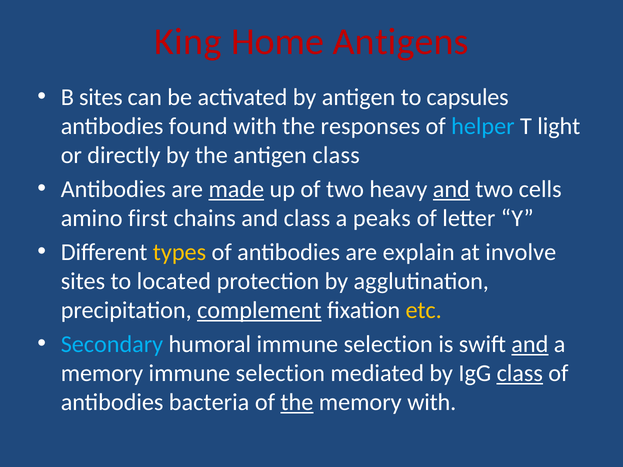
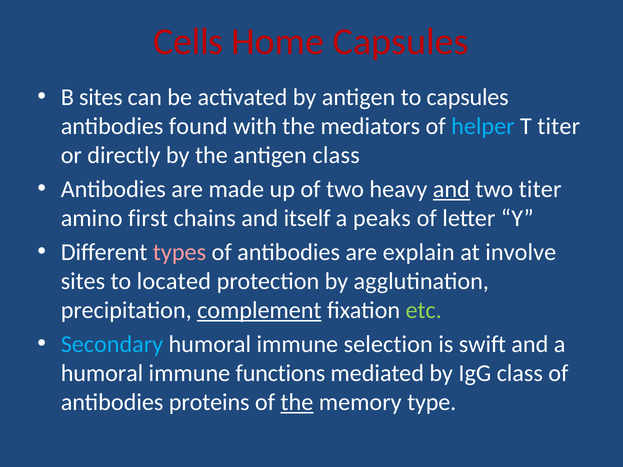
King: King -> Cells (188, 42)
Home Antigens: Antigens -> Capsules (401, 42)
responses: responses -> mediators (370, 126)
T light: light -> titer (559, 126)
made underline: present -> none (236, 189)
two cells: cells -> titer (540, 189)
and class: class -> itself (307, 218)
types colour: yellow -> pink (179, 252)
etc colour: yellow -> light green (424, 311)
and underline: present -> none (530, 345)
memory: memory -> humoral (102, 374)
selection: selection -> functions (280, 374)
class underline: present -> none (520, 374)
bacteria: bacteria -> proteins (209, 403)
memory with: with -> type (432, 403)
